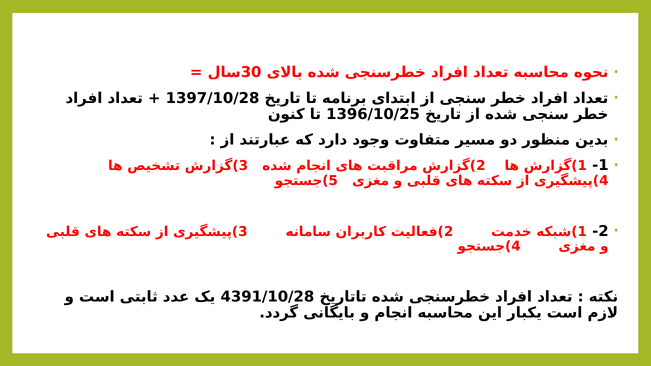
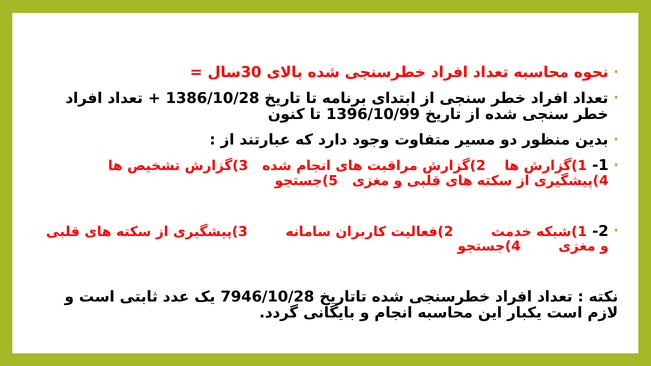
1397/10/28: 1397/10/28 -> 1386/10/28 (213, 98)
1396/10/25: 1396/10/25 -> 1396/10/99 (373, 114)
4391/10/28: 4391/10/28 -> 7946/10/28 (267, 297)
